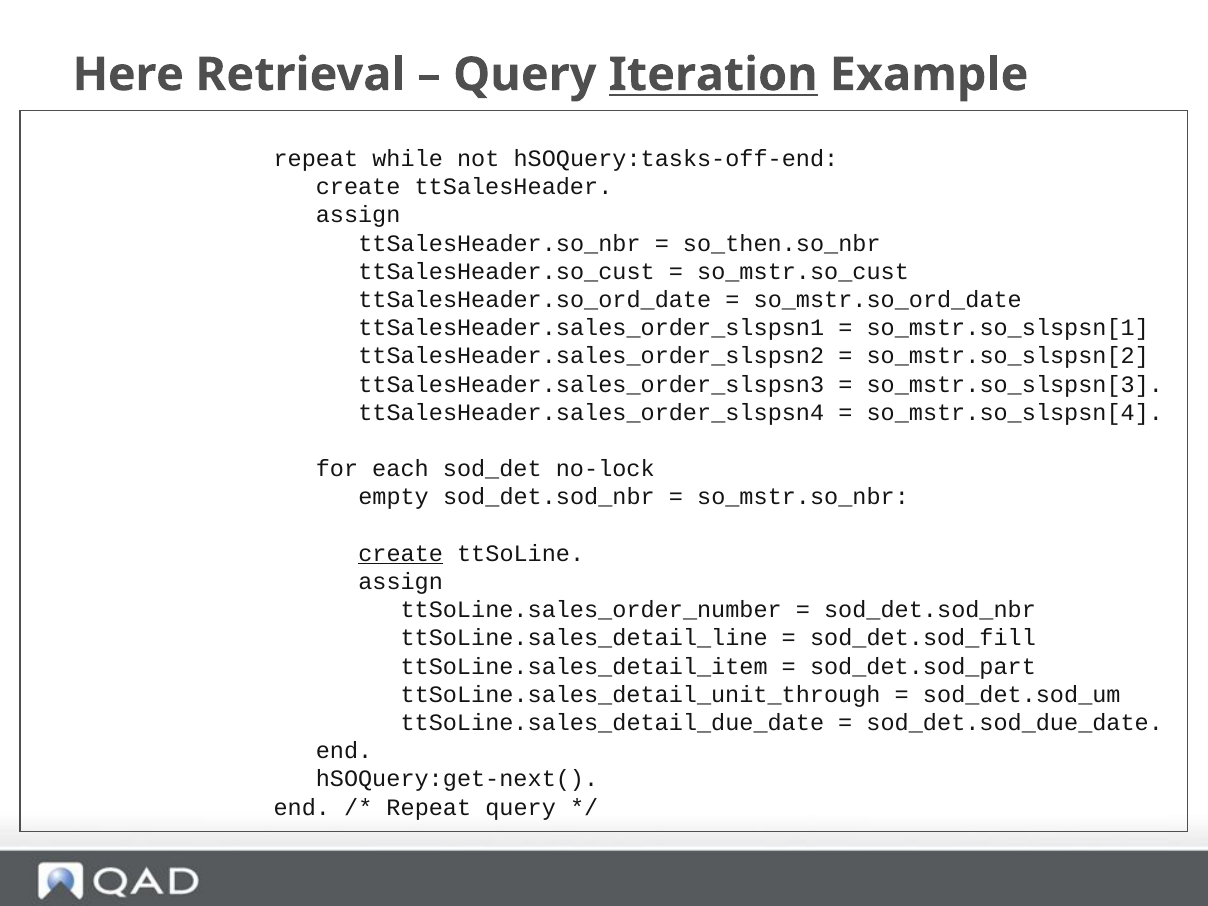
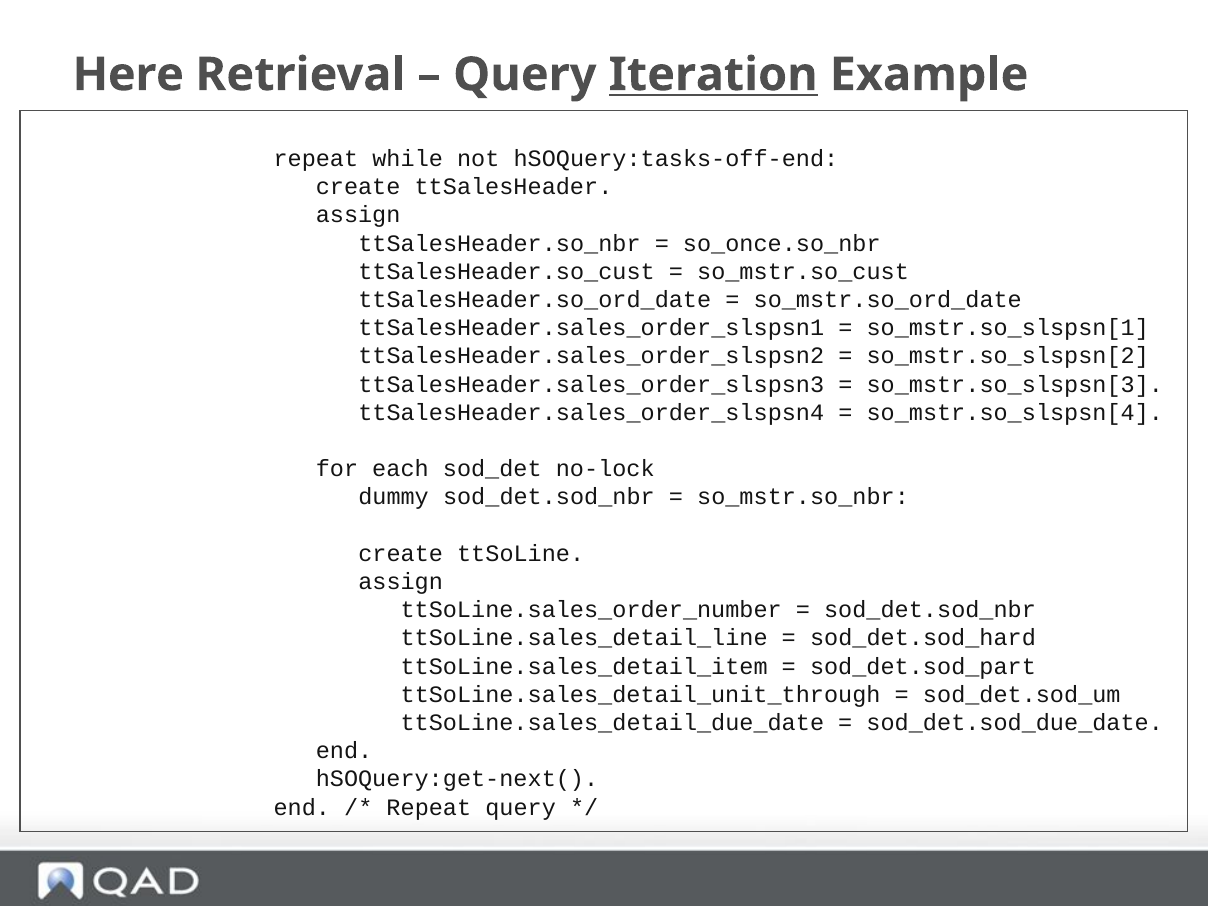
so_then.so_nbr: so_then.so_nbr -> so_once.so_nbr (782, 243)
empty: empty -> dummy (394, 497)
create underline: present -> none (401, 553)
sod_det.sod_fill: sod_det.sod_fill -> sod_det.sod_hard (923, 638)
